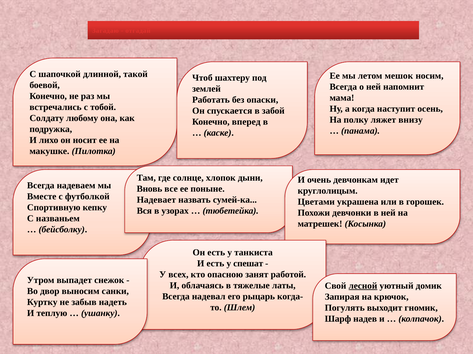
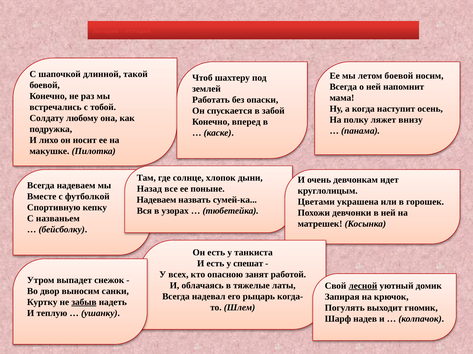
летом мешок: мешок -> боевой (399, 76)
Вновь: Вновь -> Назад (149, 189)
Надевает: Надевает -> Надеваем (156, 200)
забыв underline: none -> present (84, 303)
